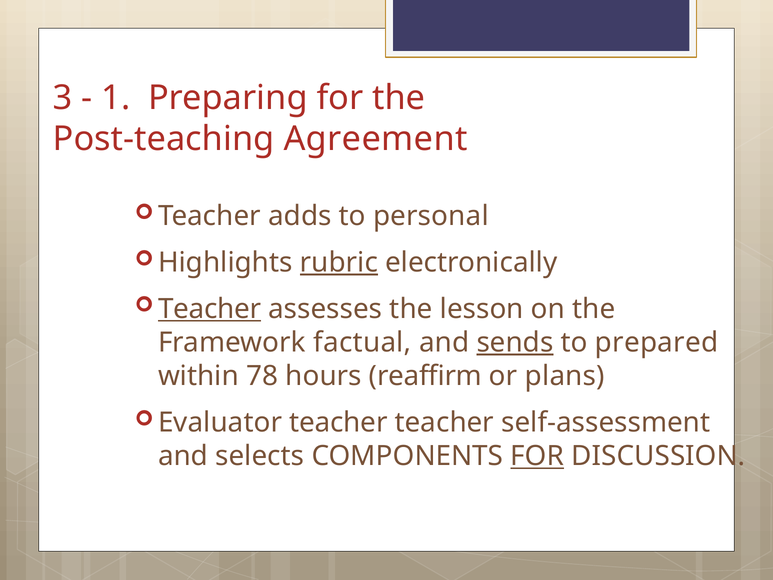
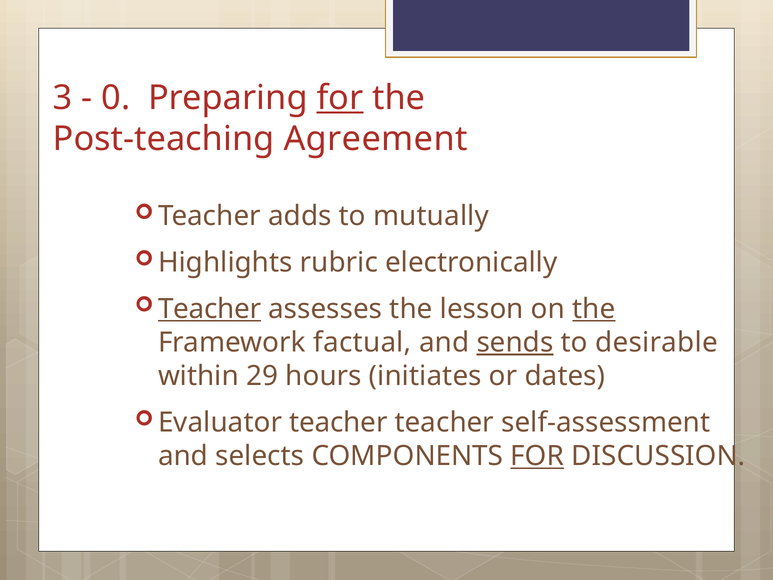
1: 1 -> 0 (116, 98)
for underline: none -> present (340, 98)
personal: personal -> mutually (431, 216)
rubric underline: present -> none (339, 262)
the underline: none -> present (594, 309)
prepared: prepared -> desirable (657, 342)
78: 78 -> 29 (262, 376)
reaffirm: reaffirm -> initiates (425, 376)
plans: plans -> dates (565, 376)
